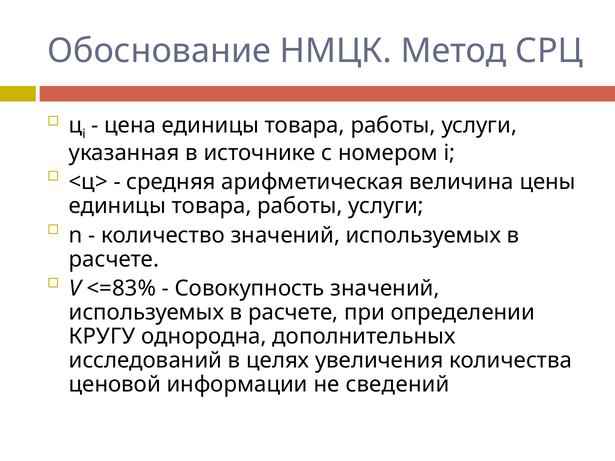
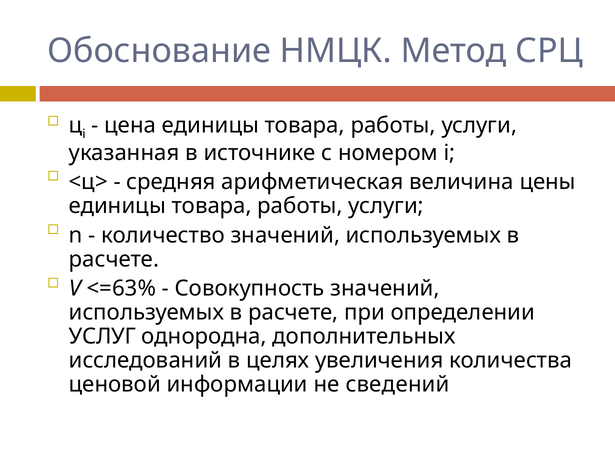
<=83%: <=83% -> <=63% (121, 289)
КРУГУ: КРУГУ -> УСЛУГ (102, 337)
